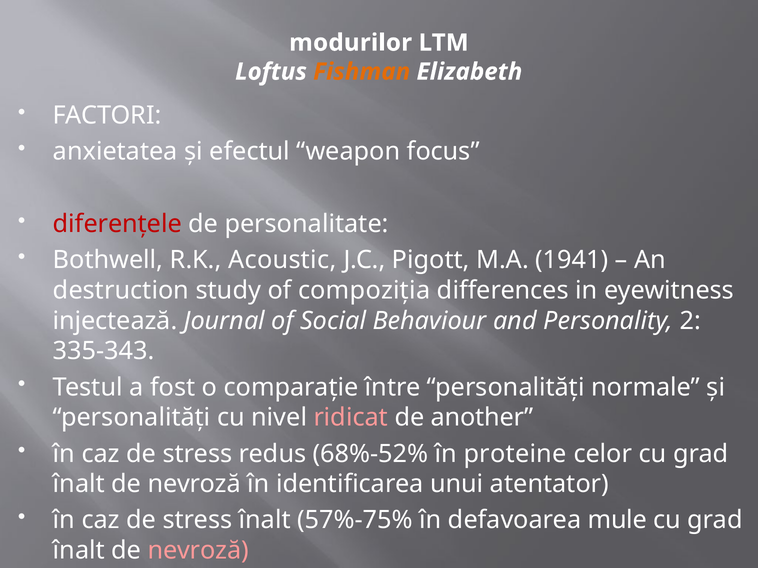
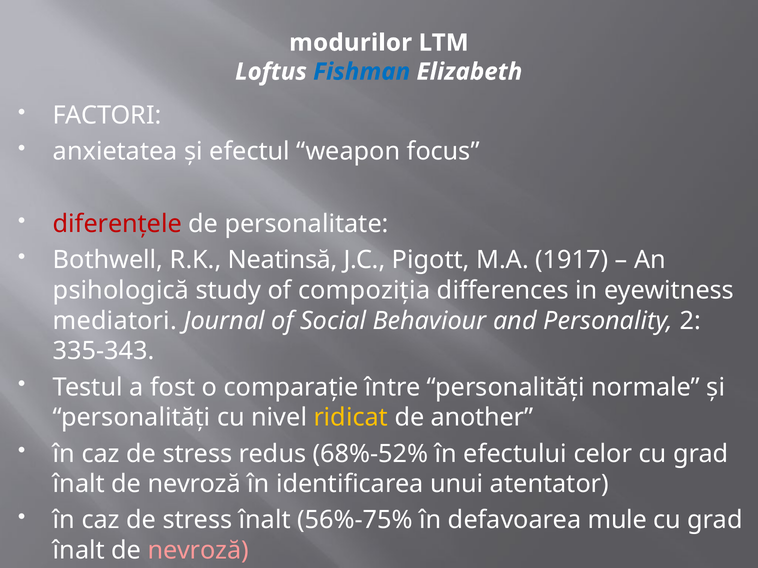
Fishman colour: orange -> blue (362, 72)
Acoustic: Acoustic -> Neatinsă (283, 260)
1941: 1941 -> 1917 (572, 260)
destruction: destruction -> psihologică (121, 291)
injectează: injectează -> mediatori (115, 321)
ridicat colour: pink -> yellow (351, 418)
proteine: proteine -> efectului (515, 454)
57%-75%: 57%-75% -> 56%-75% (355, 521)
